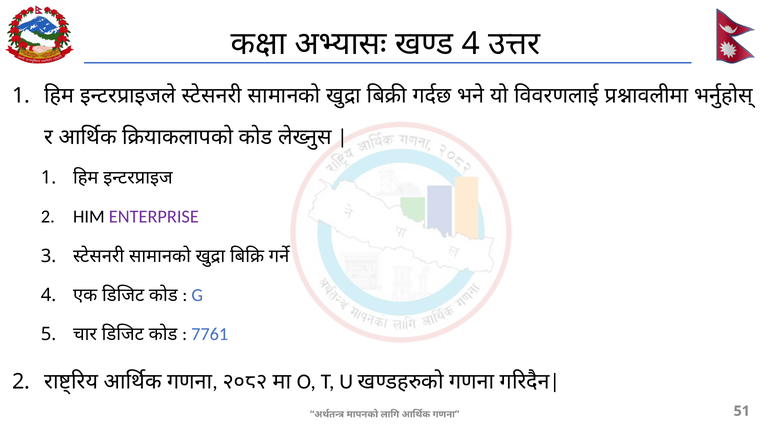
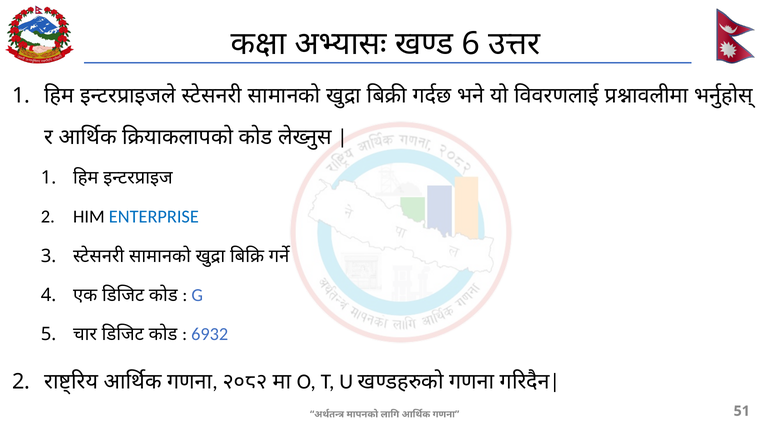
4: 4 -> 6 (471, 44)
ENTERPRISE colour: purple -> blue (154, 217)
7761: 7761 -> 6932 (210, 334)
